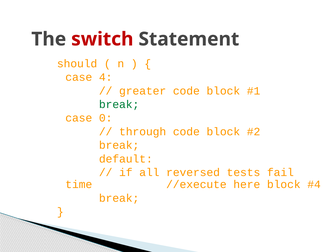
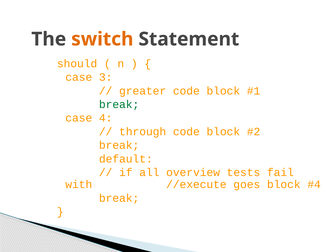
switch colour: red -> orange (102, 39)
4: 4 -> 3 (106, 77)
0: 0 -> 4 (106, 118)
reversed: reversed -> overview (193, 172)
time: time -> with (79, 185)
here: here -> goes (247, 185)
